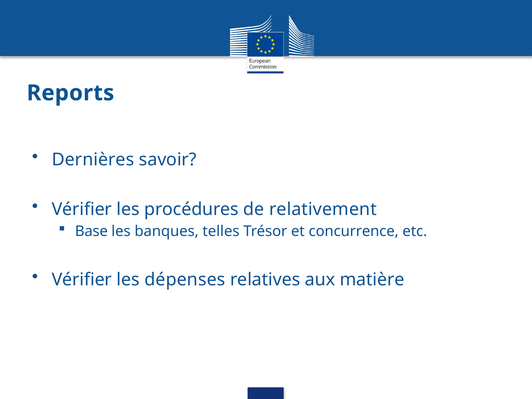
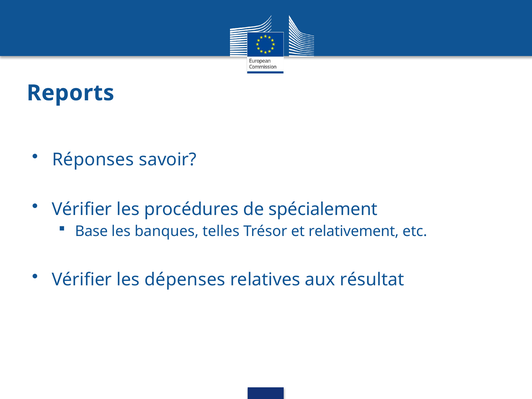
Dernières: Dernières -> Réponses (93, 160)
relativement: relativement -> spécialement (323, 209)
concurrence: concurrence -> relativement (354, 231)
matière: matière -> résultat (372, 280)
